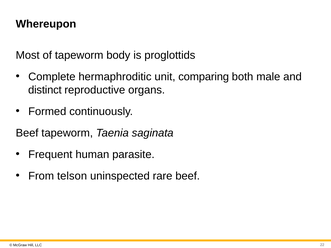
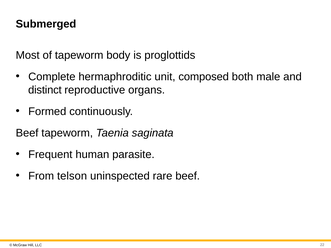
Whereupon: Whereupon -> Submerged (46, 24)
comparing: comparing -> composed (204, 77)
